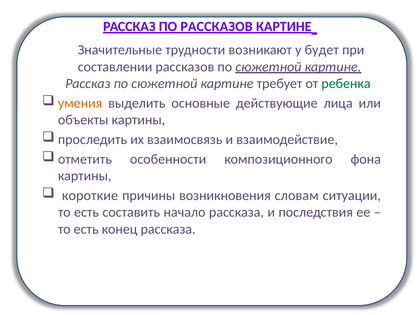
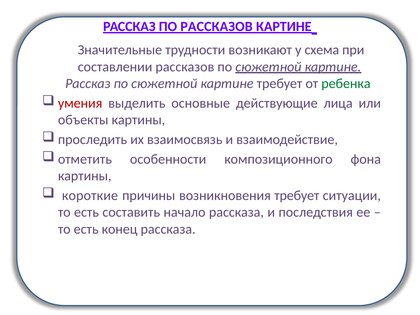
будет: будет -> схема (322, 50)
умения colour: orange -> red (80, 103)
возникновения словам: словам -> требует (297, 195)
